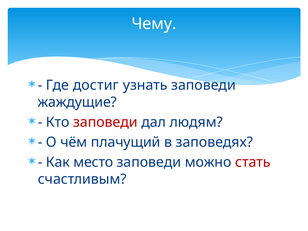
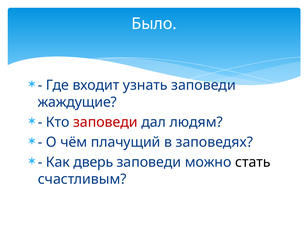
Чему: Чему -> Было (154, 24)
достиг: достиг -> входит (96, 85)
место: место -> дверь (93, 162)
стать colour: red -> black (253, 162)
